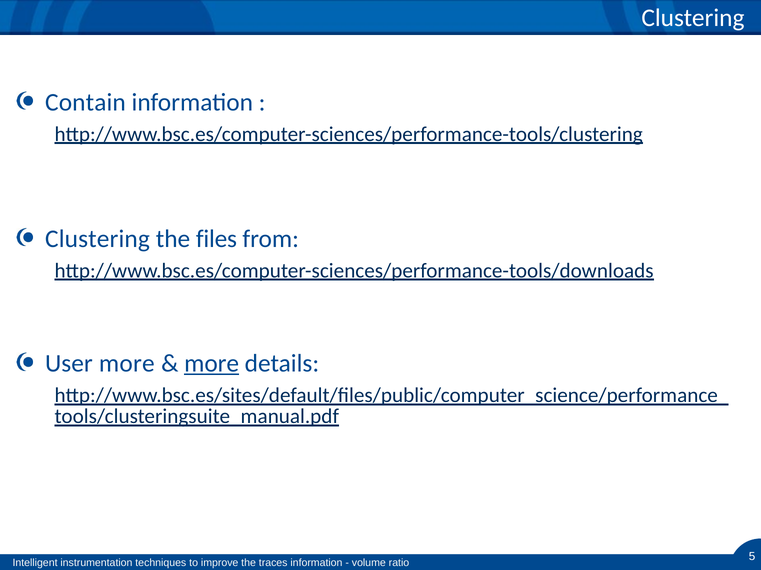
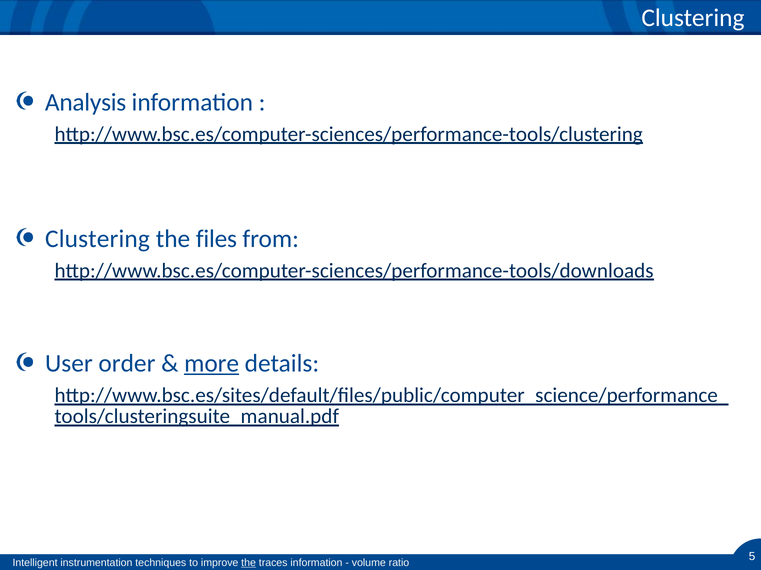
Contain: Contain -> Analysis (86, 102)
User more: more -> order (127, 364)
the underline: none -> present (249, 563)
